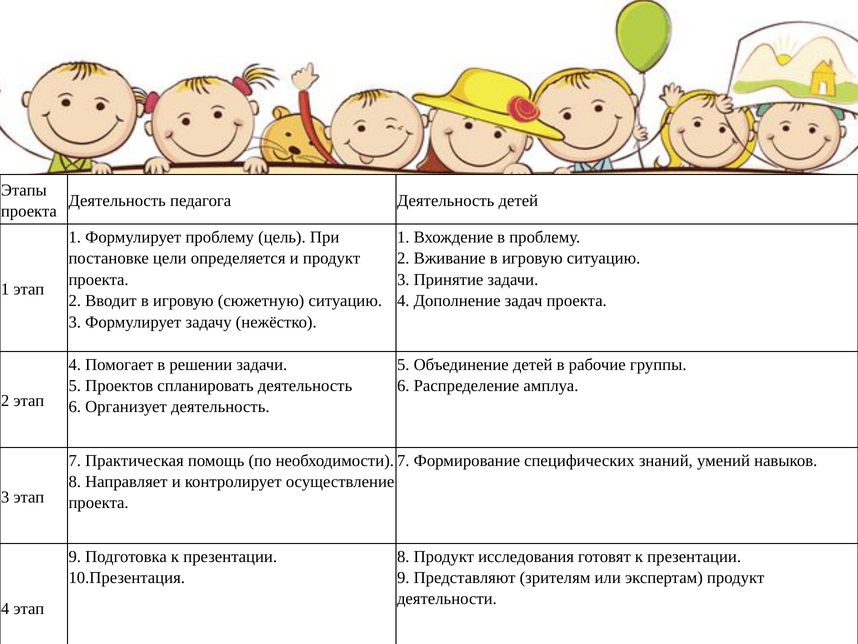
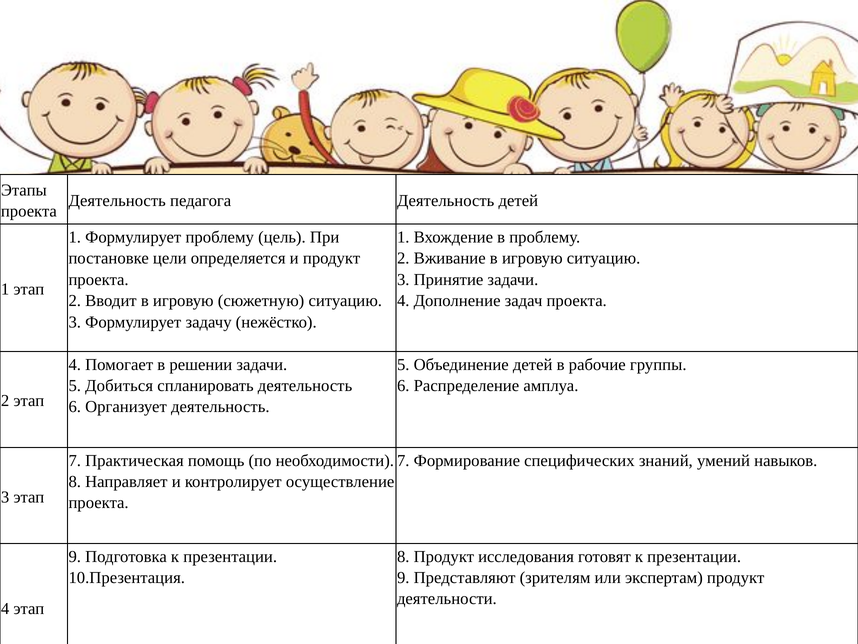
Проектов: Проектов -> Добиться (119, 385)
